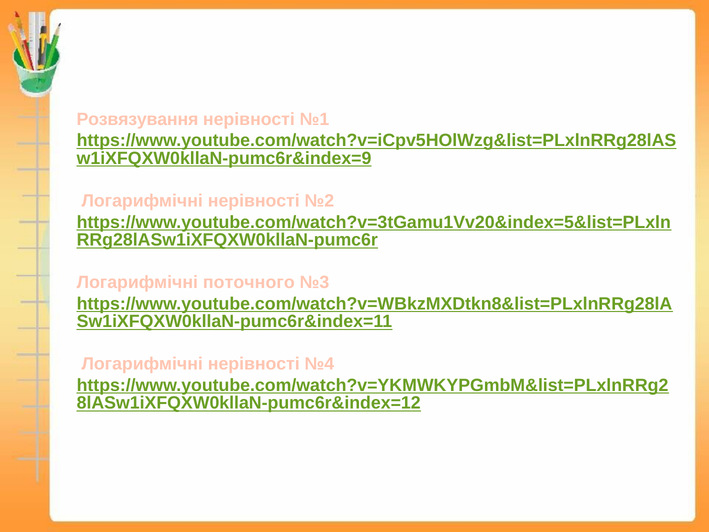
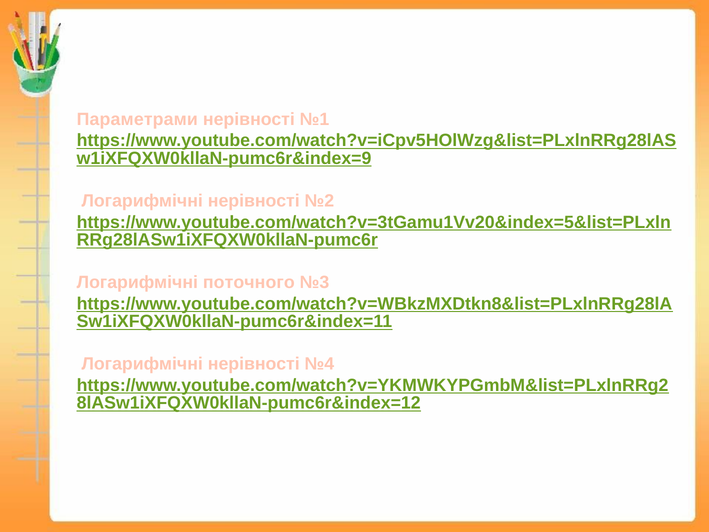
Розвязування: Розвязування -> Параметрами (137, 119)
